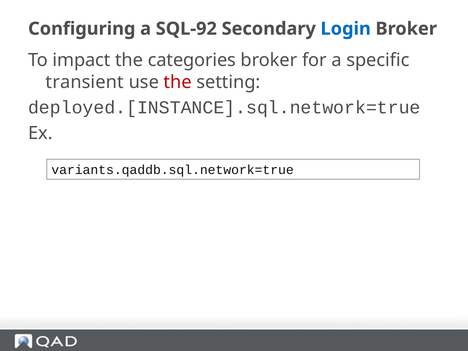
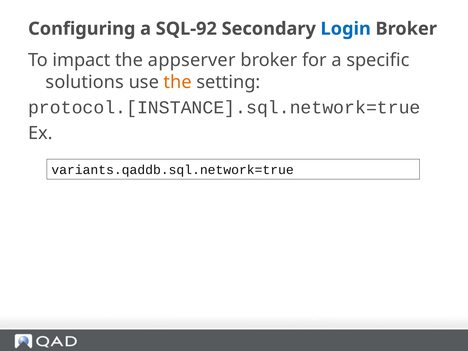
categories: categories -> appserver (192, 60)
transient: transient -> solutions (85, 82)
the colour: red -> orange (178, 82)
deployed.[INSTANCE].sql.network=true: deployed.[INSTANCE].sql.network=true -> protocol.[INSTANCE].sql.network=true (224, 108)
